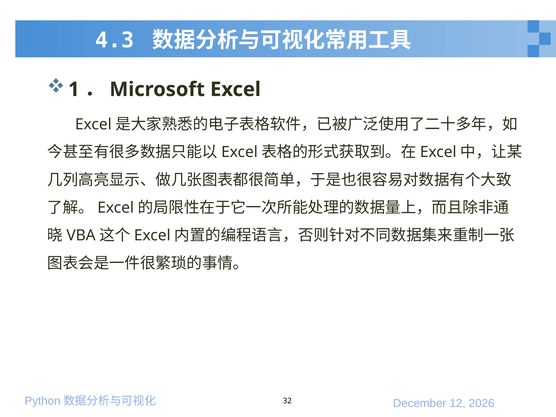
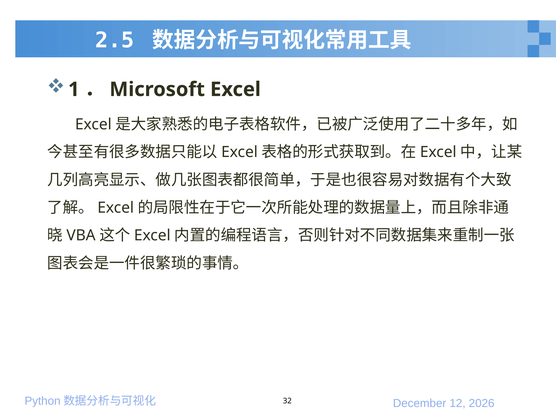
4.3: 4.3 -> 2.5 (115, 40)
